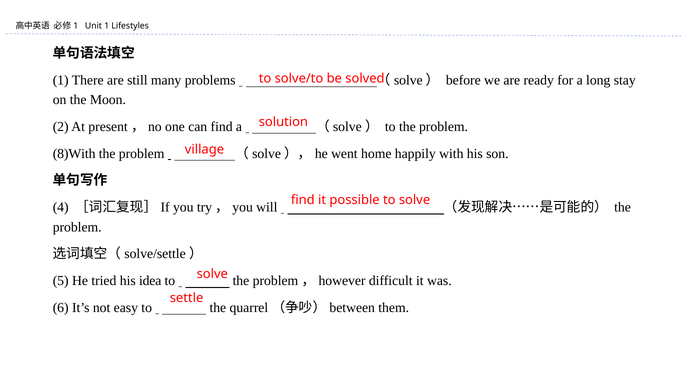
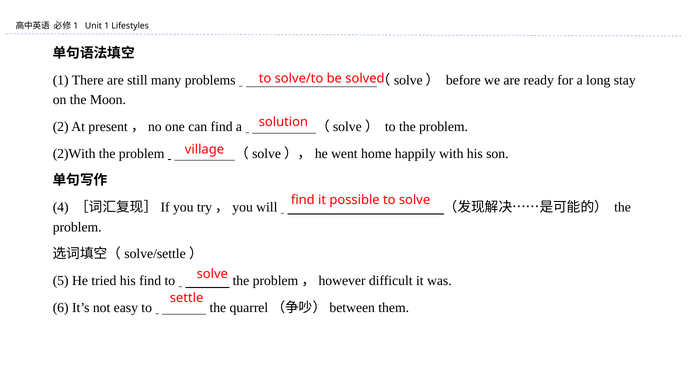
8)With: 8)With -> 2)With (74, 154)
his idea: idea -> find (150, 281)
